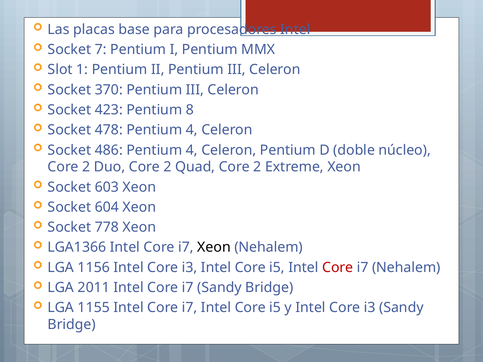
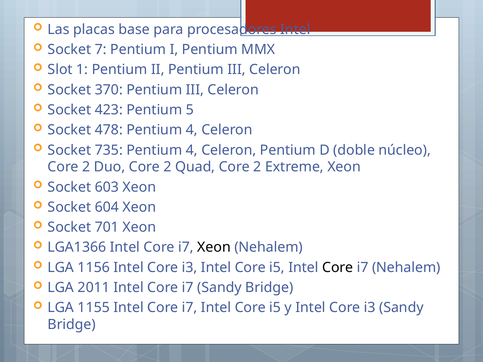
8: 8 -> 5 (190, 110)
486: 486 -> 735 (109, 150)
778: 778 -> 701 (107, 227)
Core colour: red -> black (338, 268)
